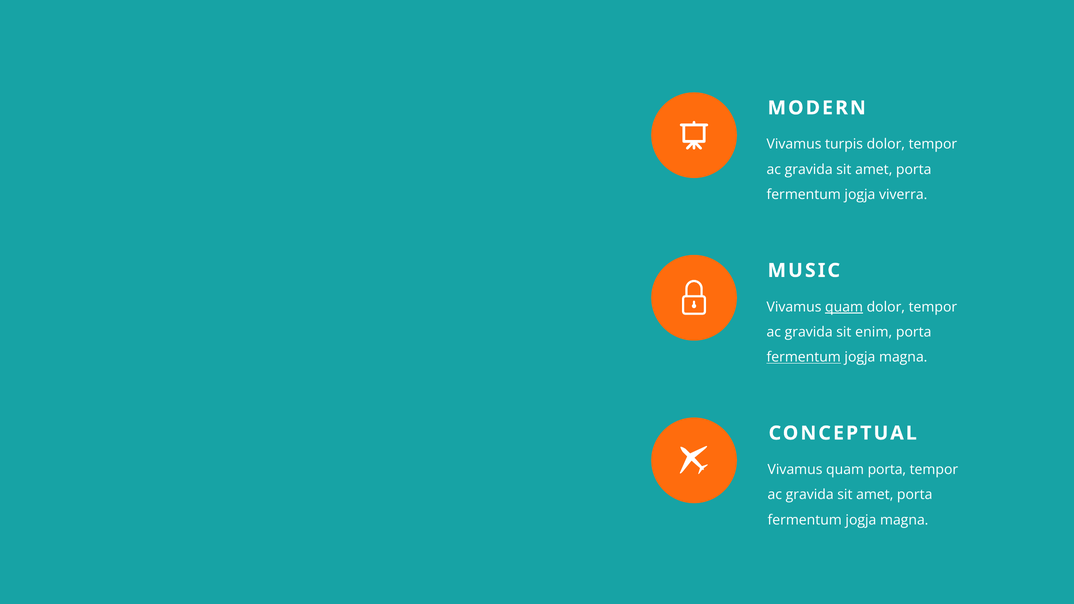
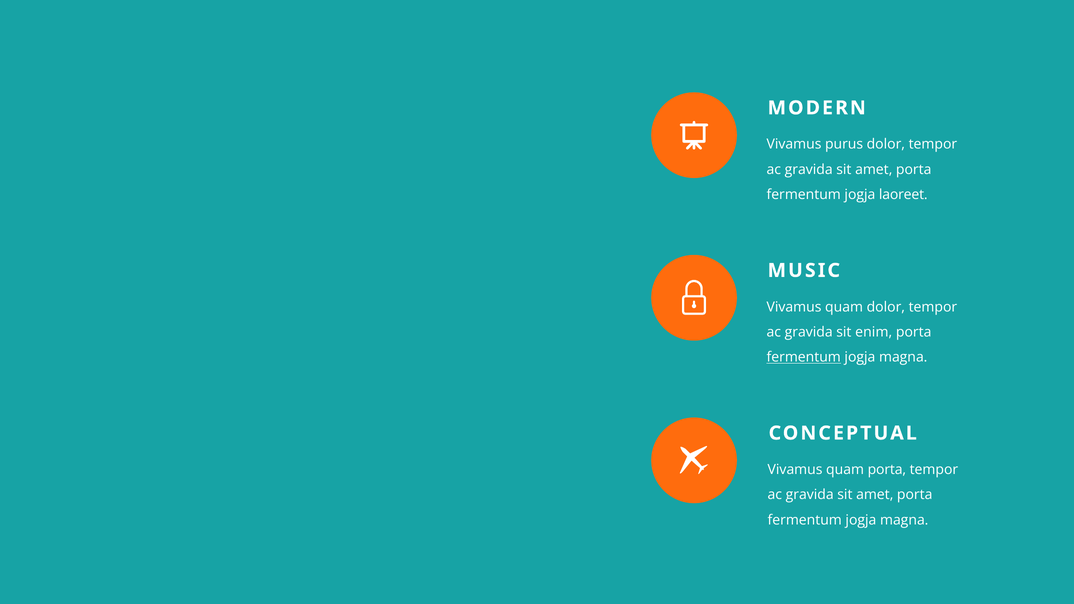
turpis: turpis -> purus (844, 144)
viverra: viverra -> laoreet (903, 195)
quam underline: present -> none (844, 307)
